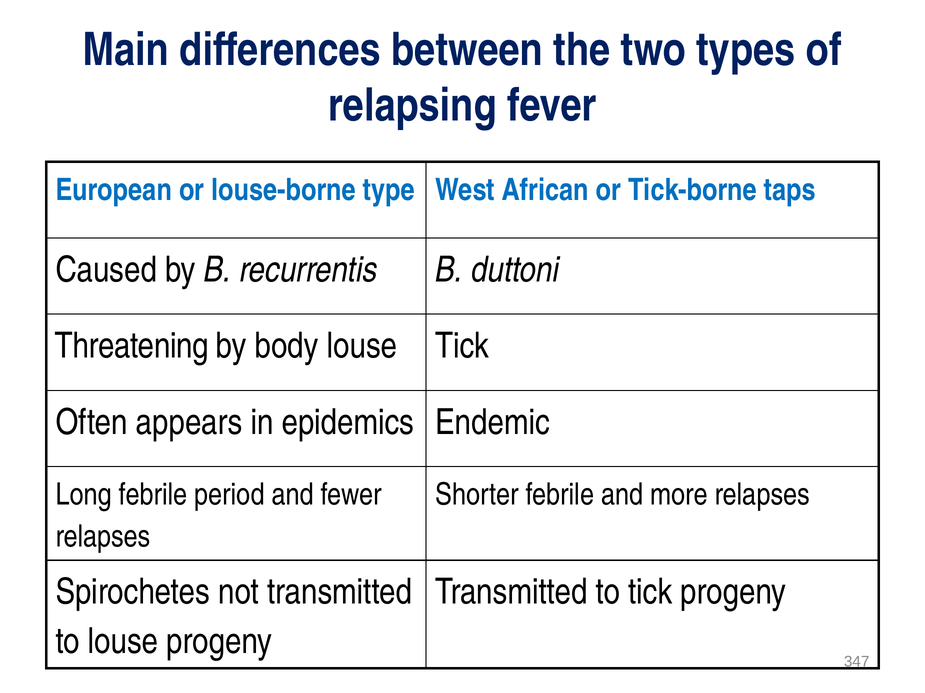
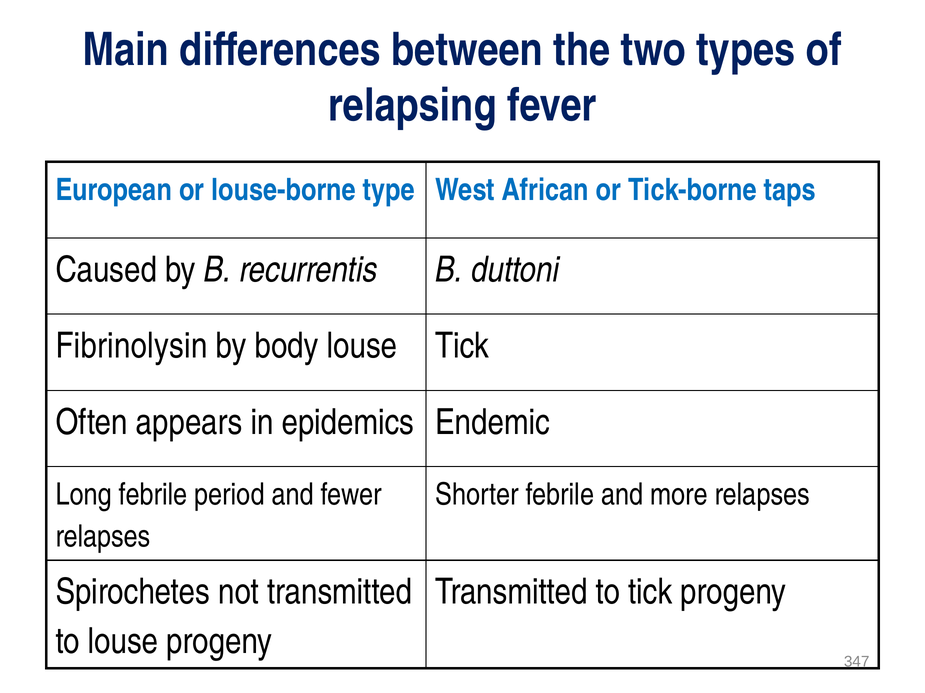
Threatening: Threatening -> Fibrinolysin (131, 346)
